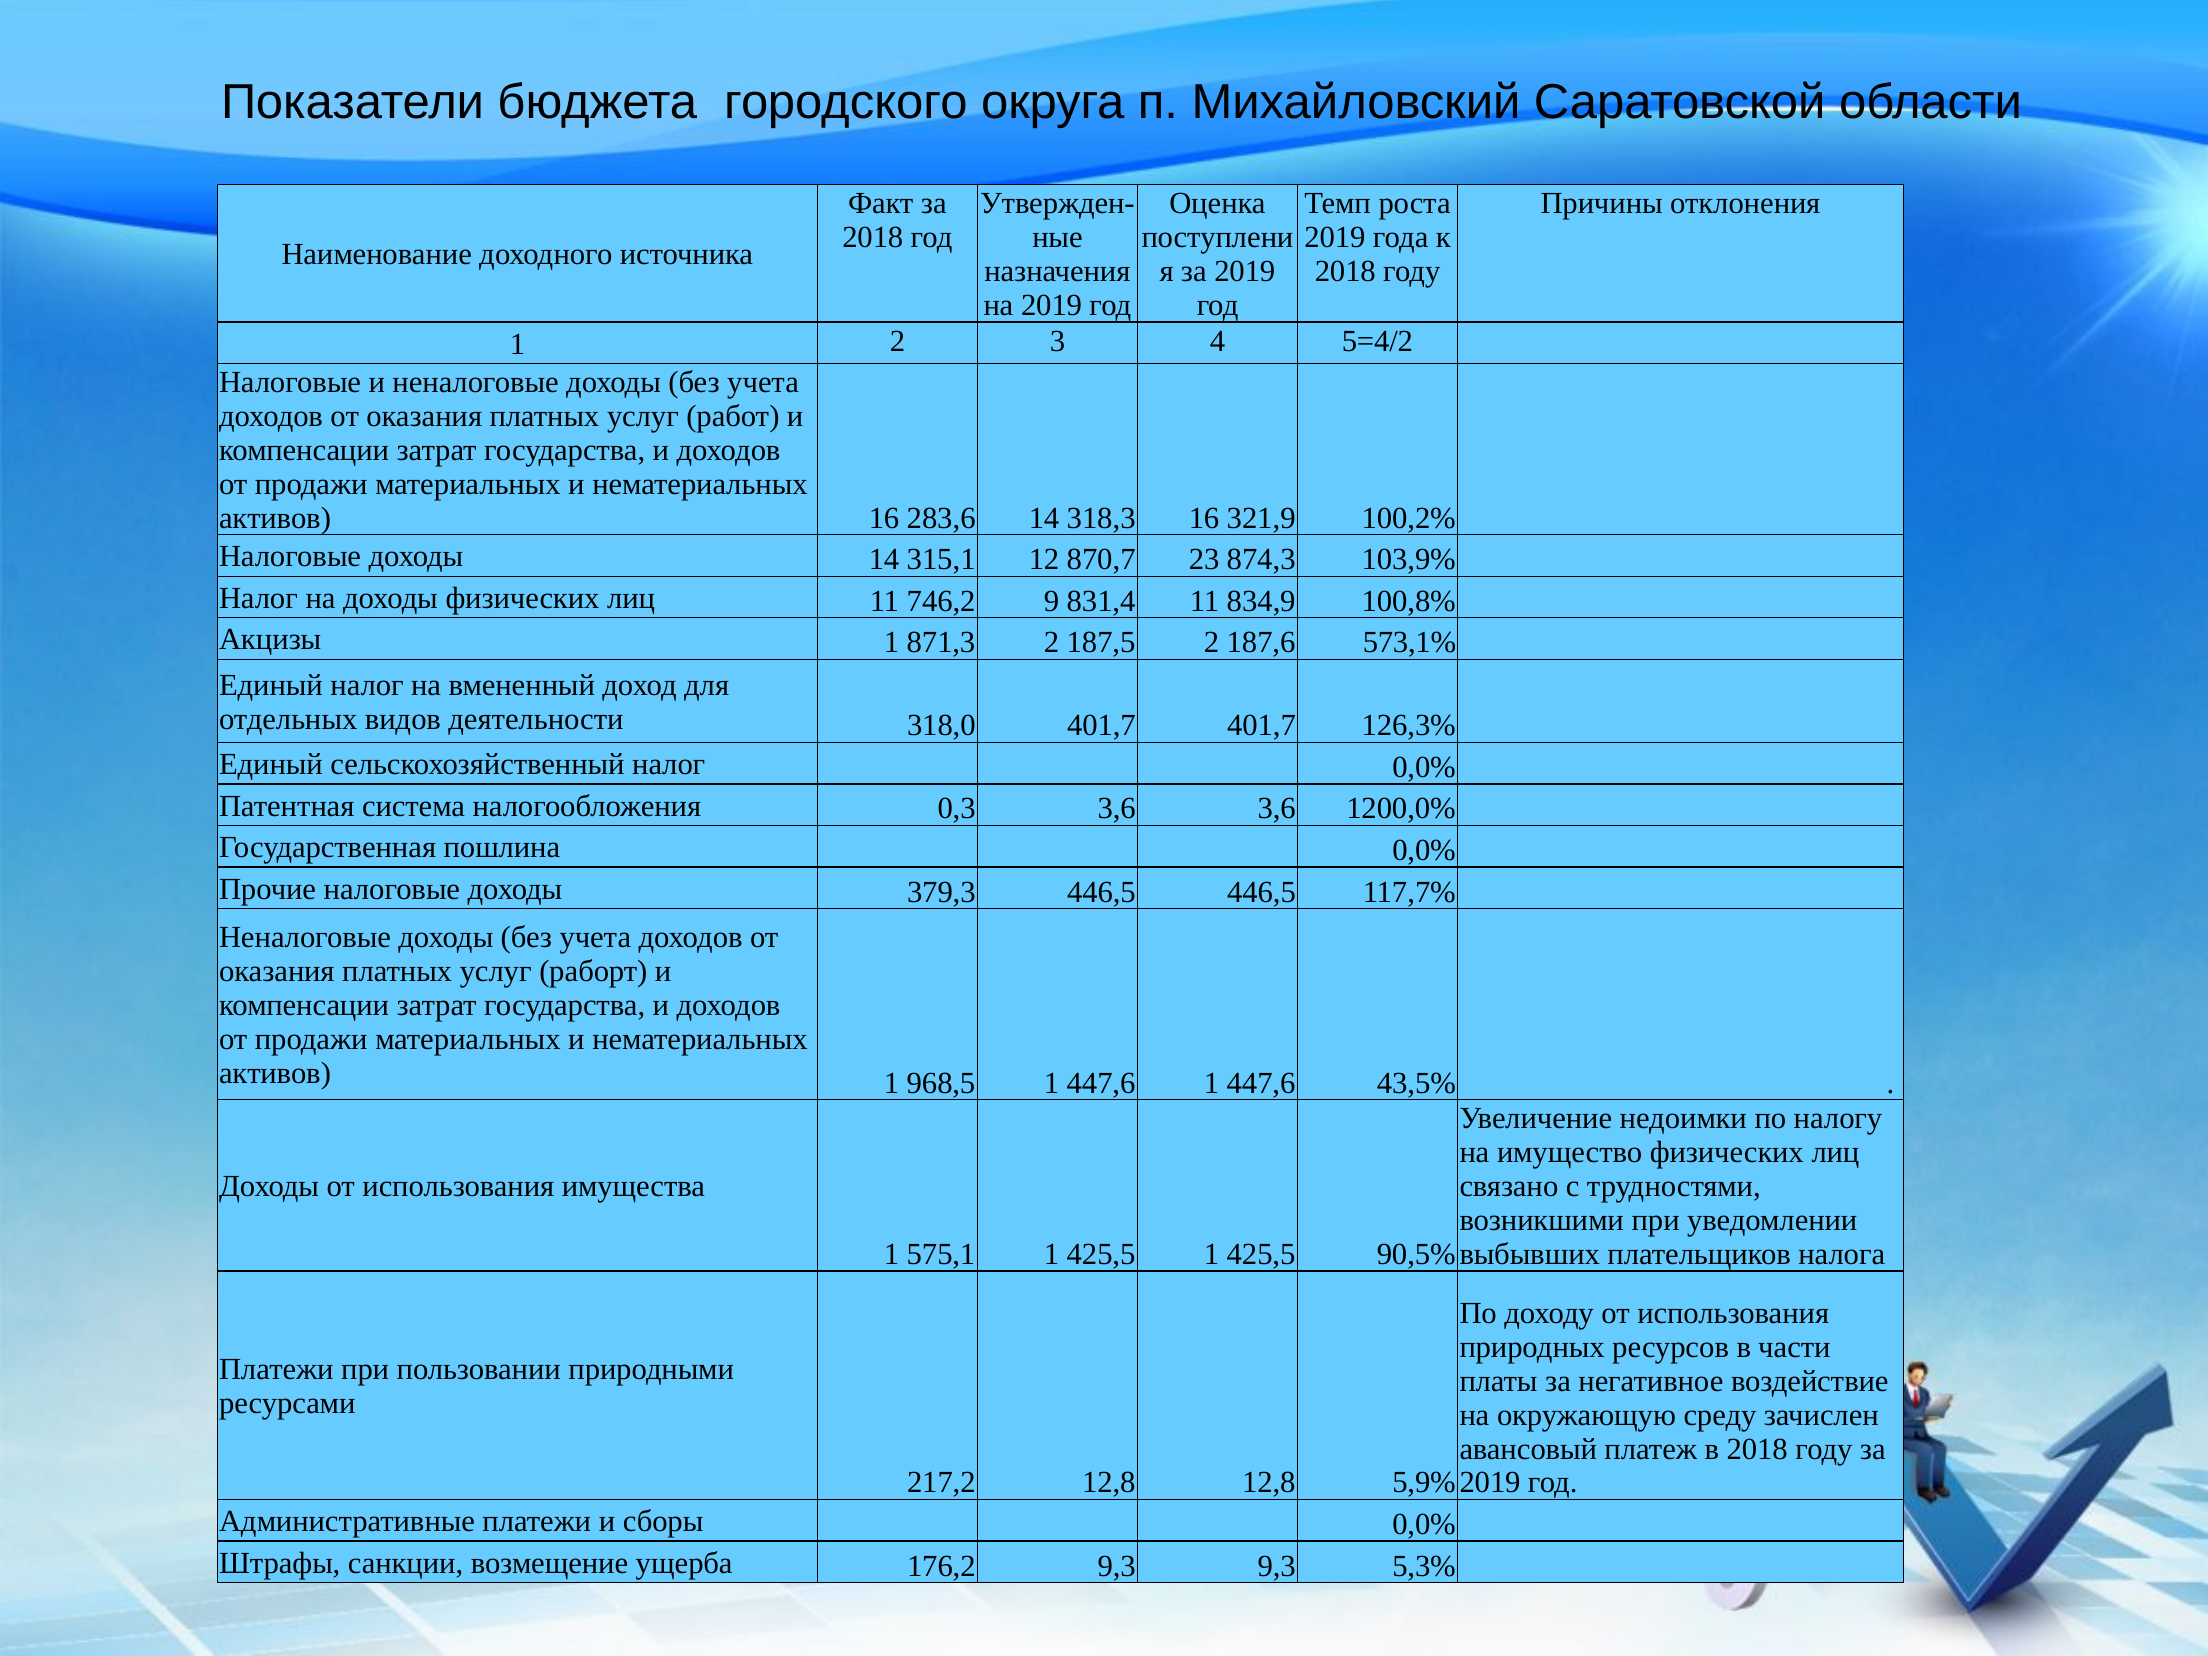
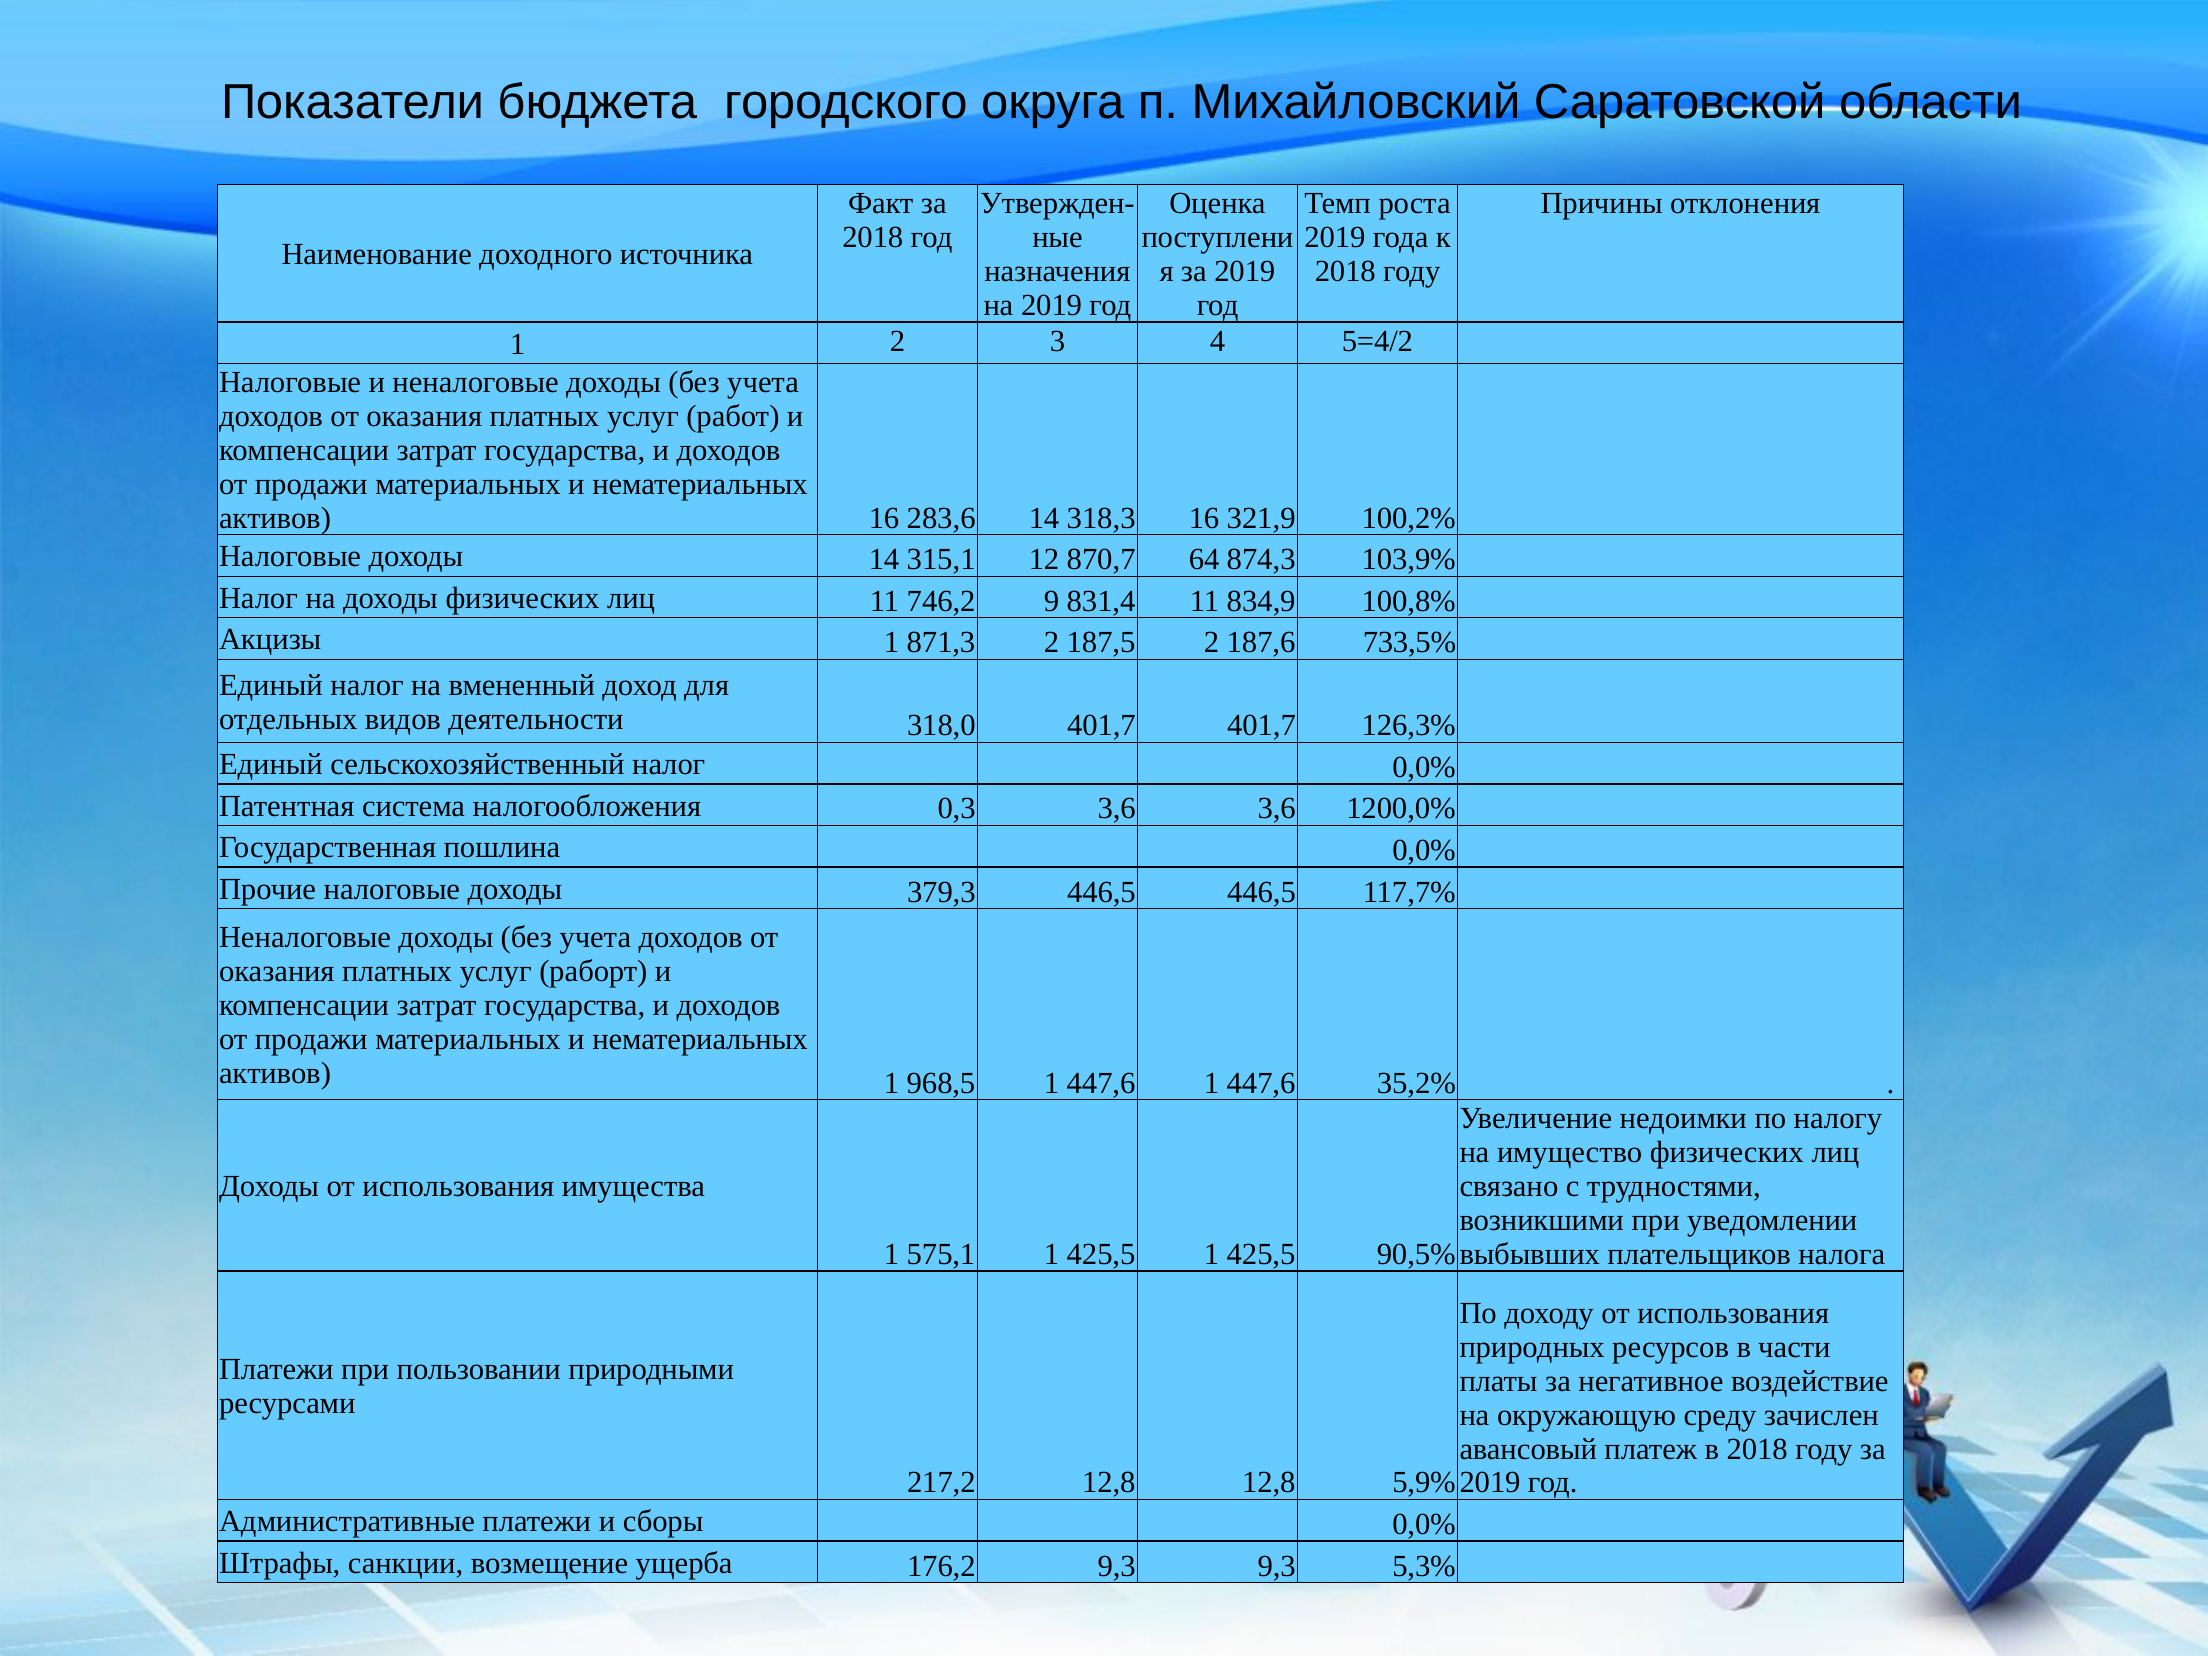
23: 23 -> 64 (1204, 560)
573,1%: 573,1% -> 733,5% (1409, 643)
43,5%: 43,5% -> 35,2% (1416, 1083)
